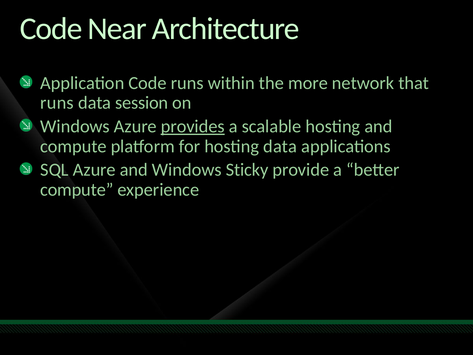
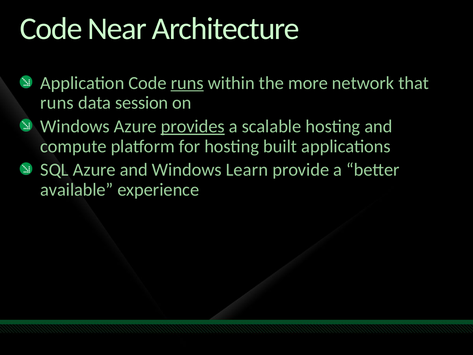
runs underline: none -> present (187, 83)
hosting data: data -> built (280, 146)
Sticky: Sticky -> Learn (247, 170)
compute: compute -> available (77, 190)
